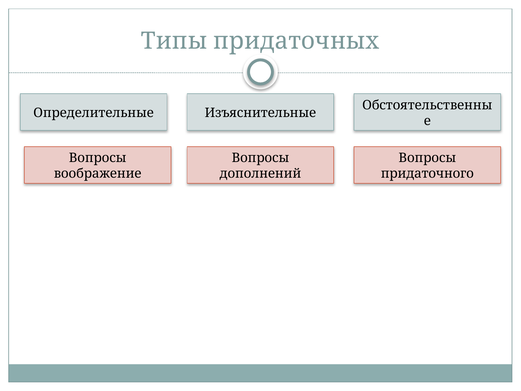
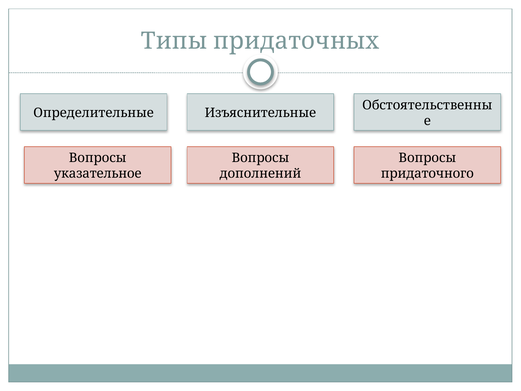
воображение: воображение -> указательное (98, 174)
